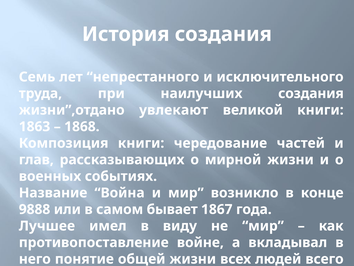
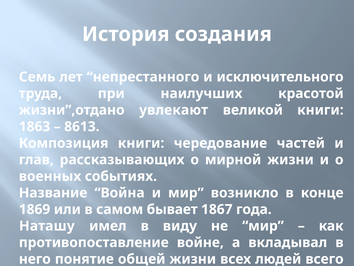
наилучших создания: создания -> красотой (311, 93)
1868: 1868 -> 8613 (82, 126)
9888: 9888 -> 1869 (35, 209)
Лучшее: Лучшее -> Наташу (47, 226)
